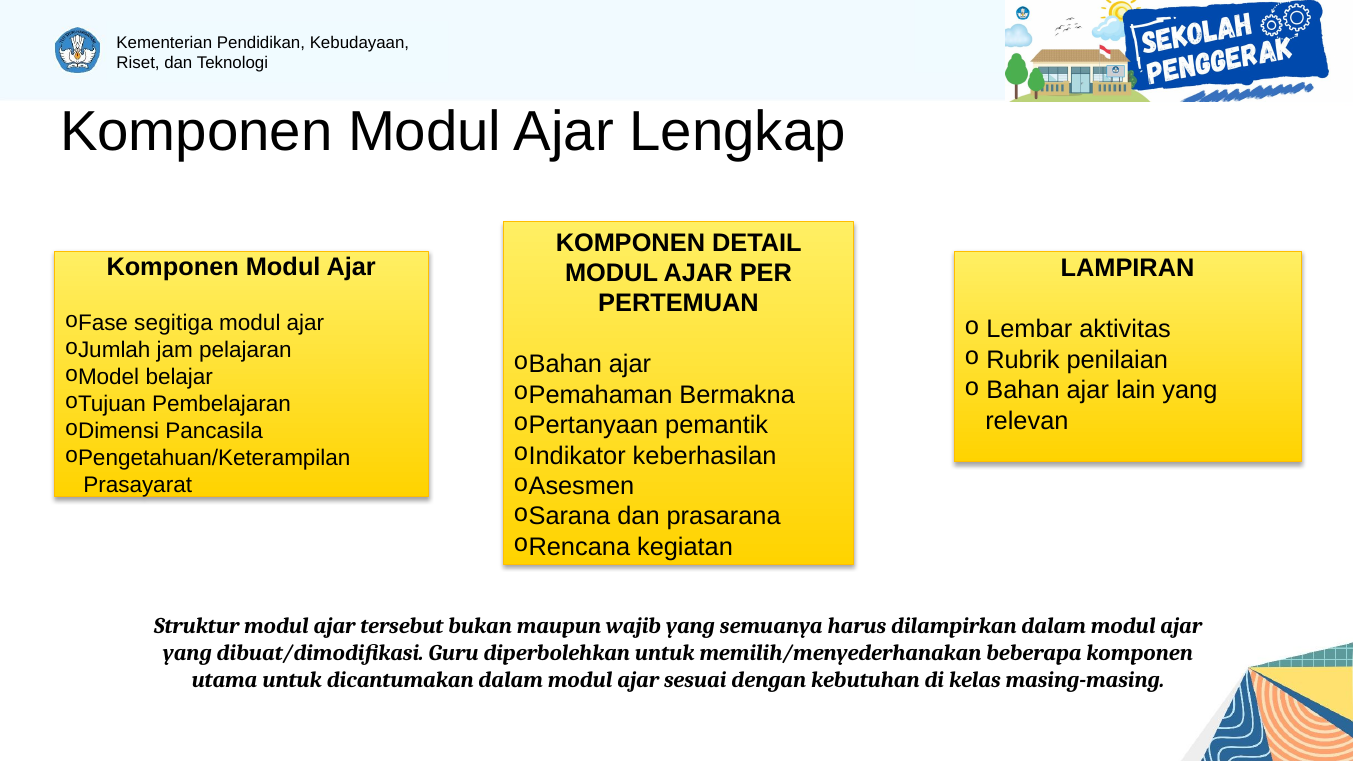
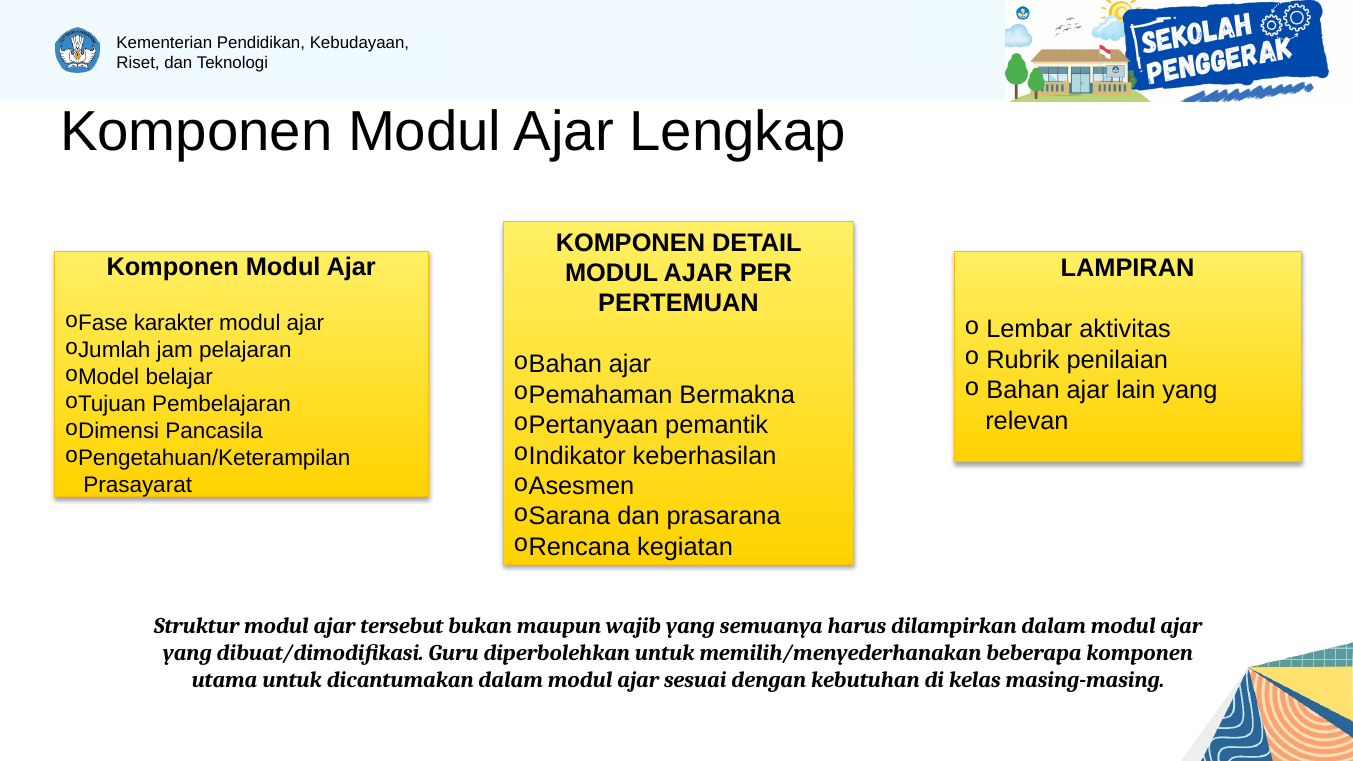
segitiga: segitiga -> karakter (174, 323)
